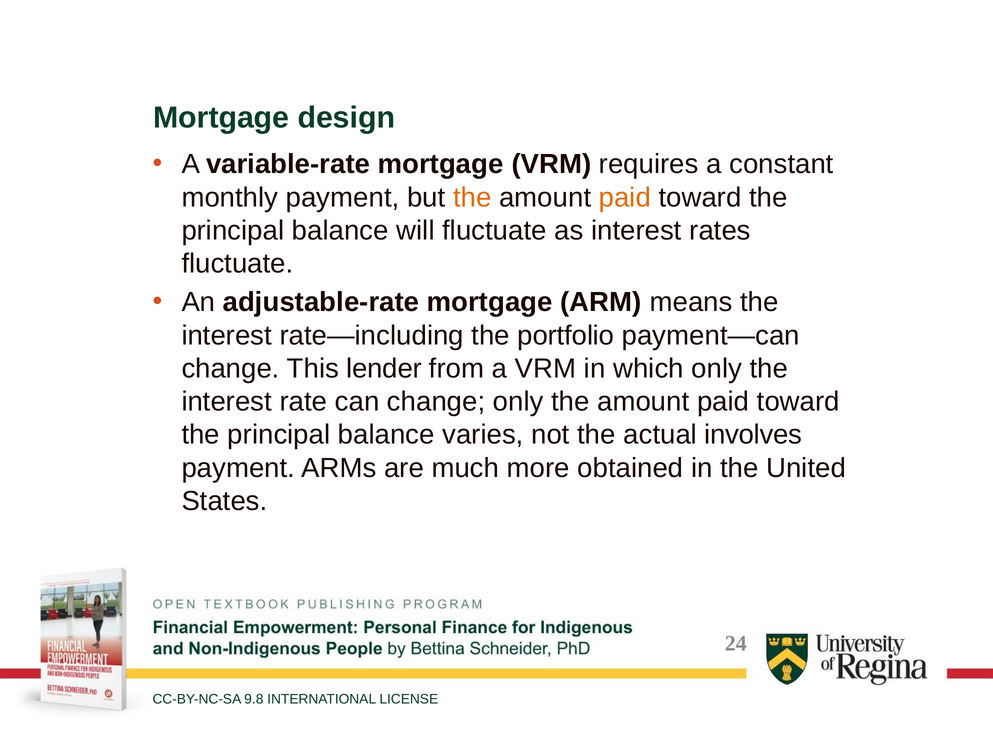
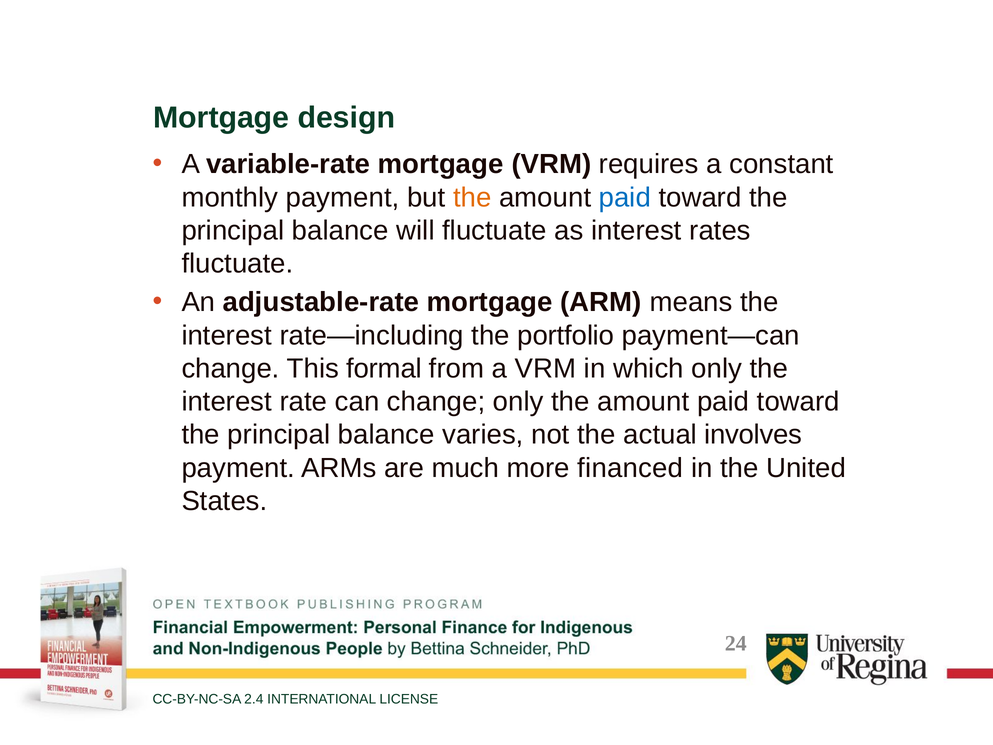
paid colour: orange -> blue (625, 197)
lender: lender -> formal (384, 368)
obtained: obtained -> financed (630, 468)
9.8: 9.8 -> 2.4 (254, 699)
